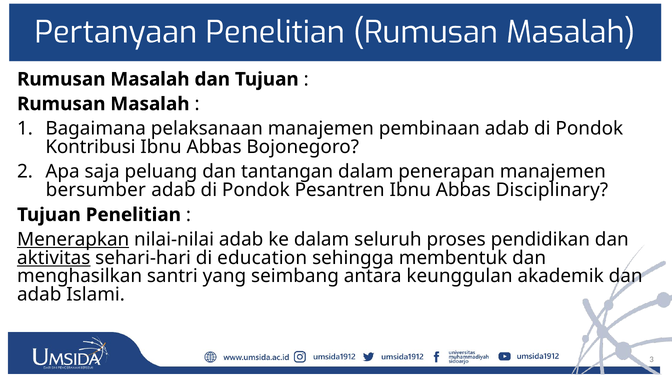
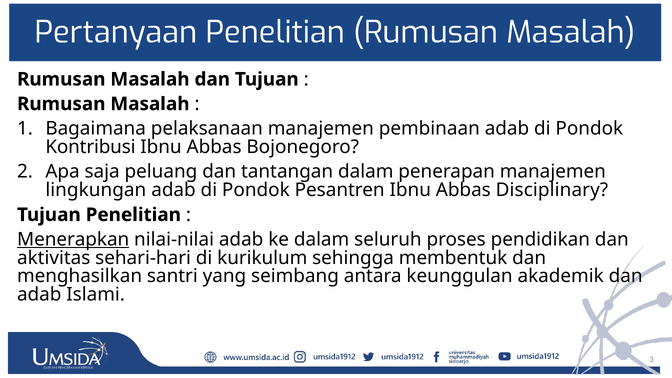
bersumber: bersumber -> lingkungan (96, 190)
aktivitas underline: present -> none (54, 258)
education: education -> kurikulum (262, 258)
